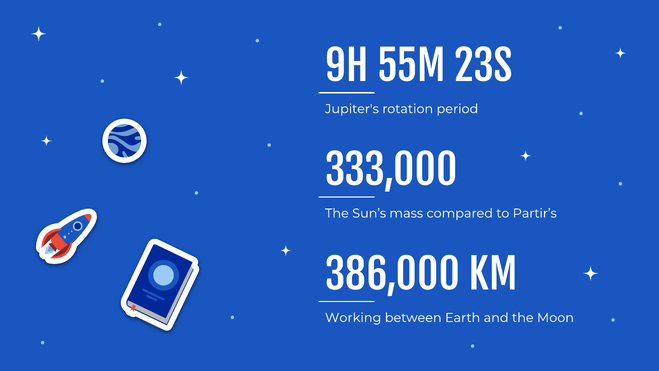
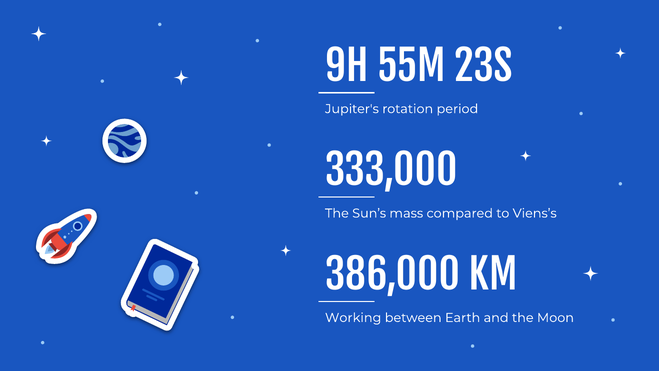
Partir’s: Partir’s -> Viens’s (535, 213)
